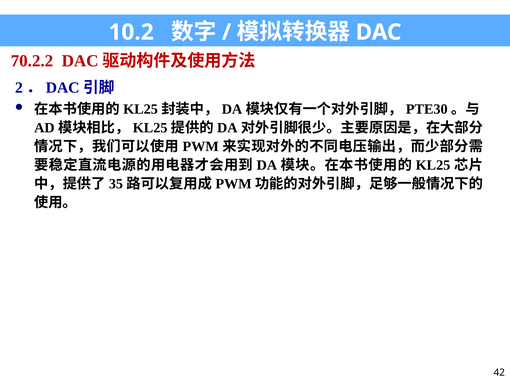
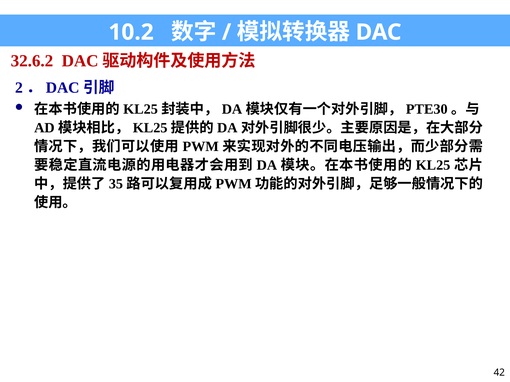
70.2.2: 70.2.2 -> 32.6.2 (32, 61)
